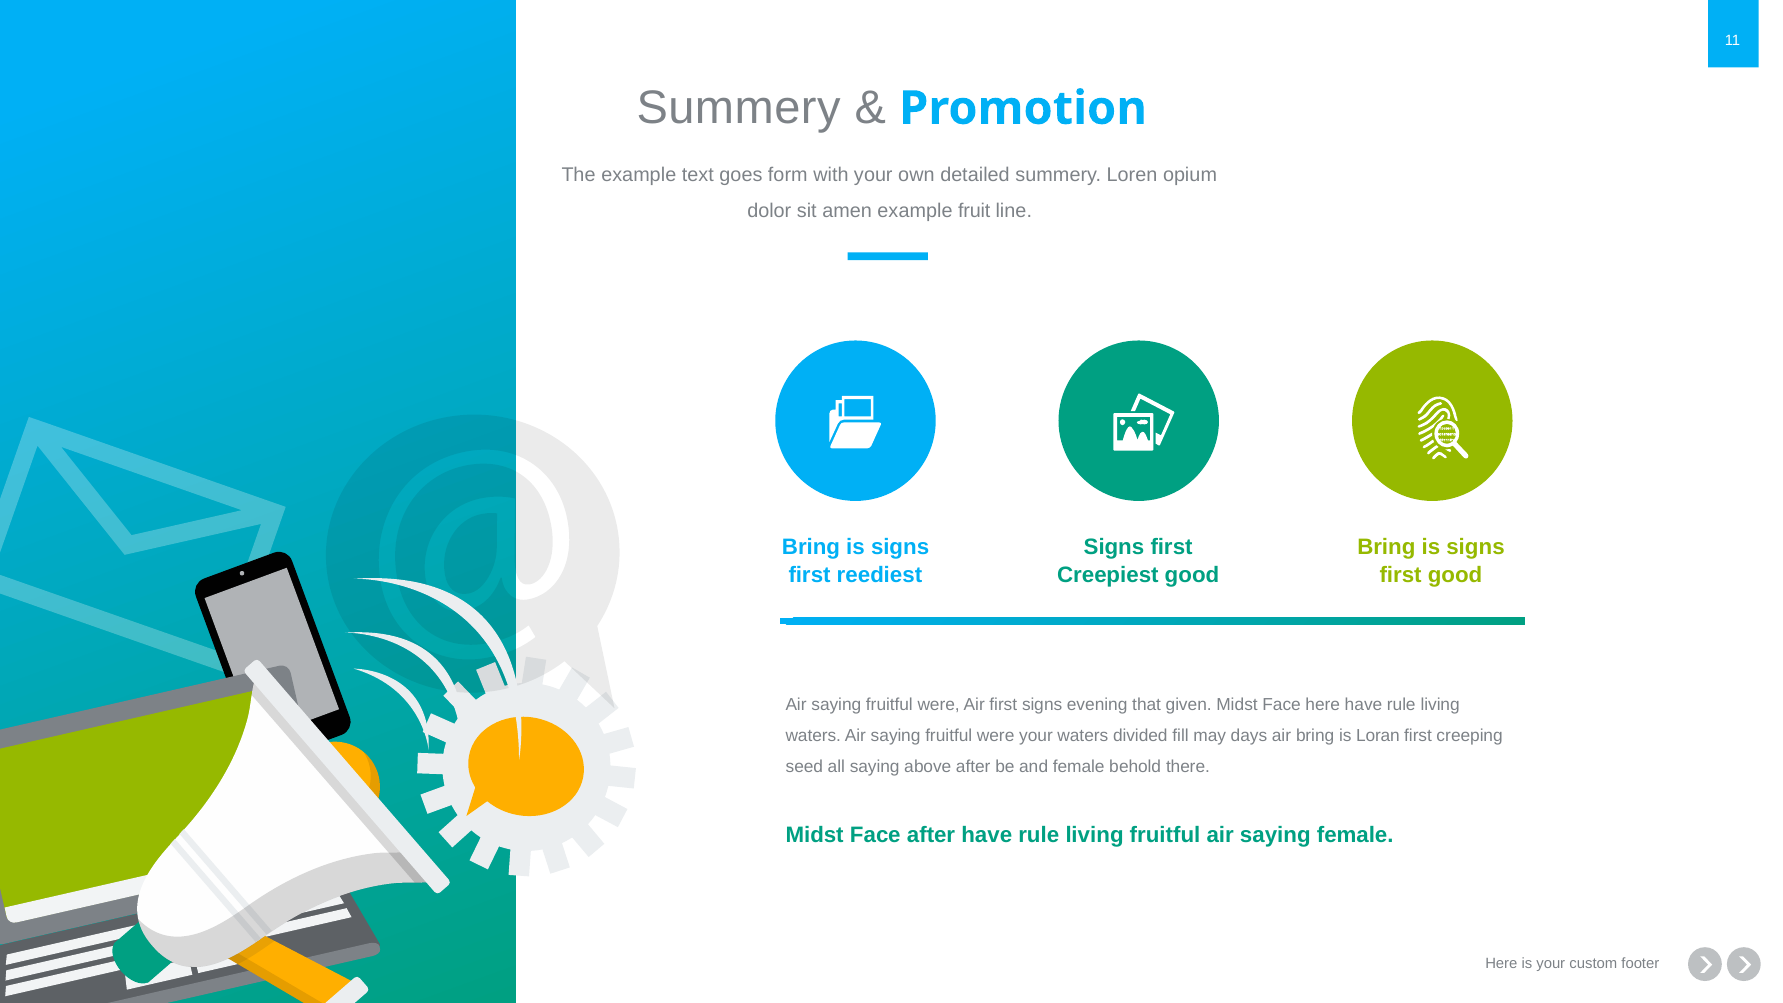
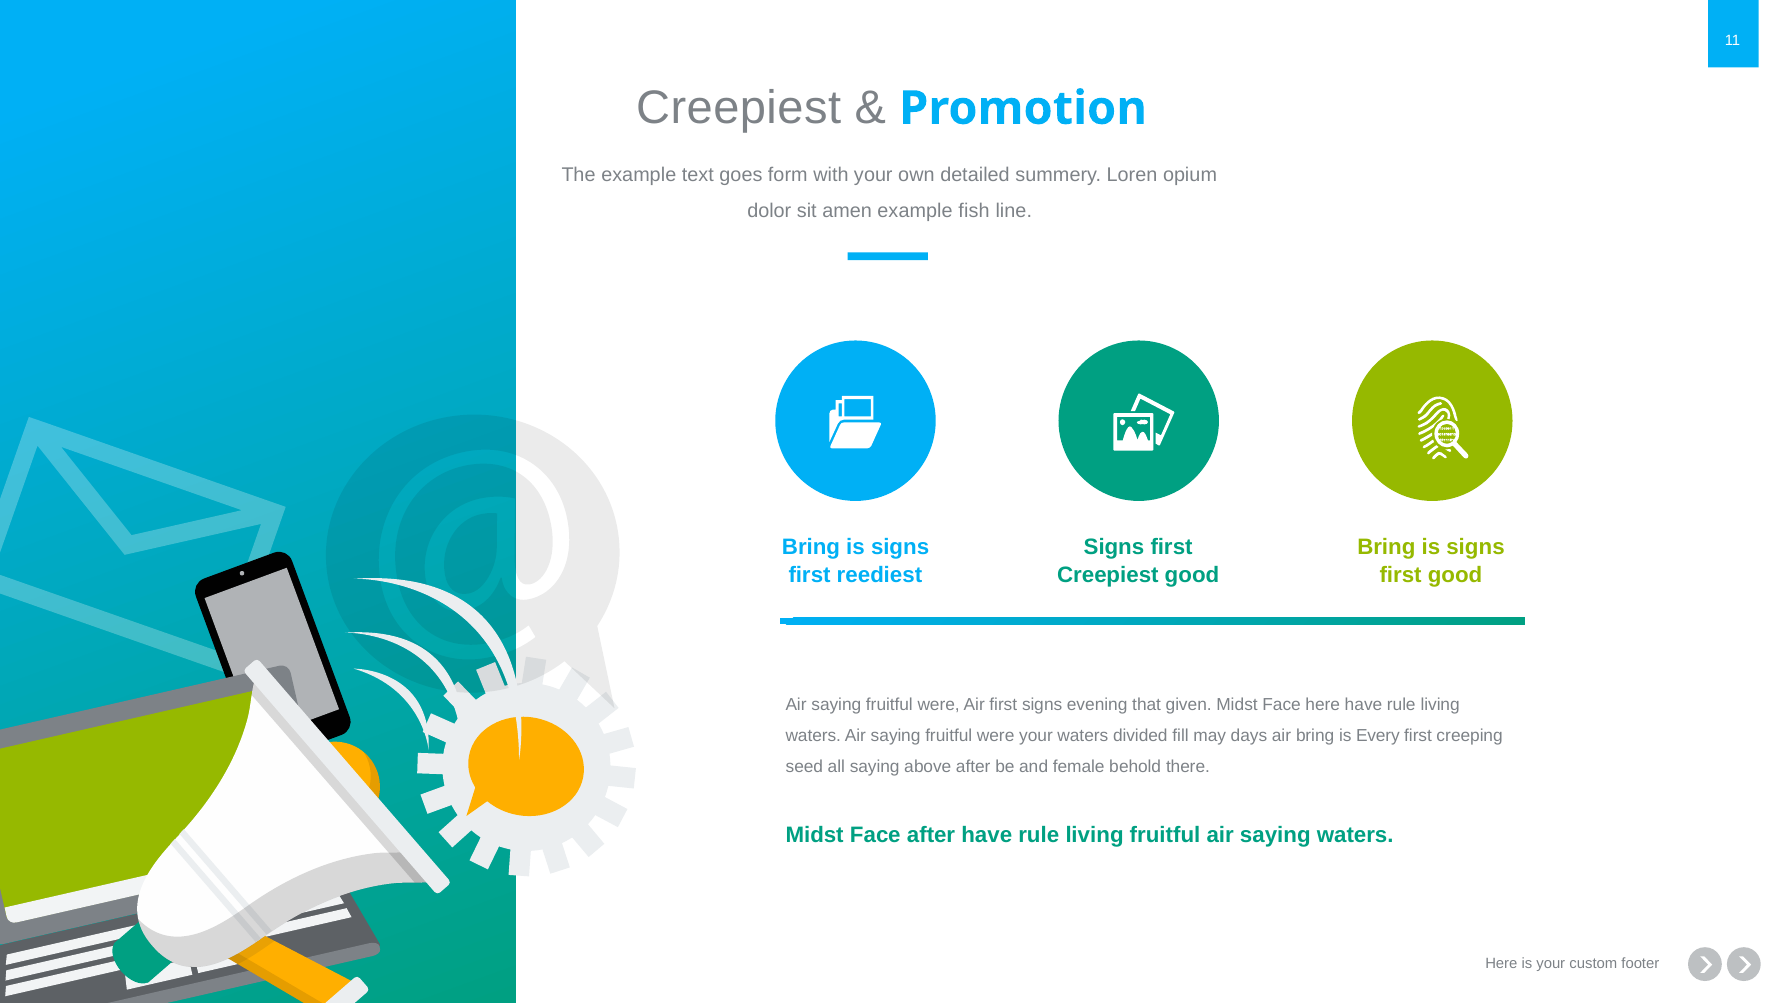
Summery: Summery -> Creepiest (739, 108)
fruit: fruit -> fish (974, 211)
Loran: Loran -> Every (1378, 736)
saying female: female -> waters (1355, 835)
